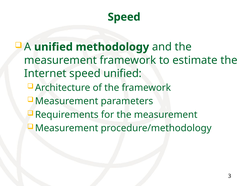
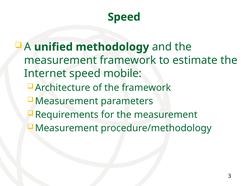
speed unified: unified -> mobile (123, 73)
